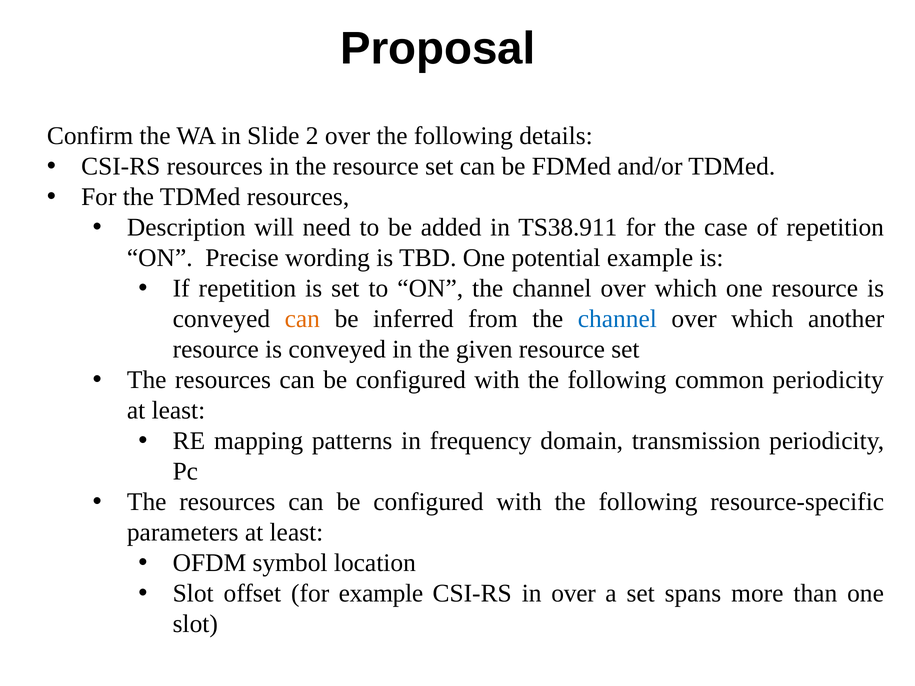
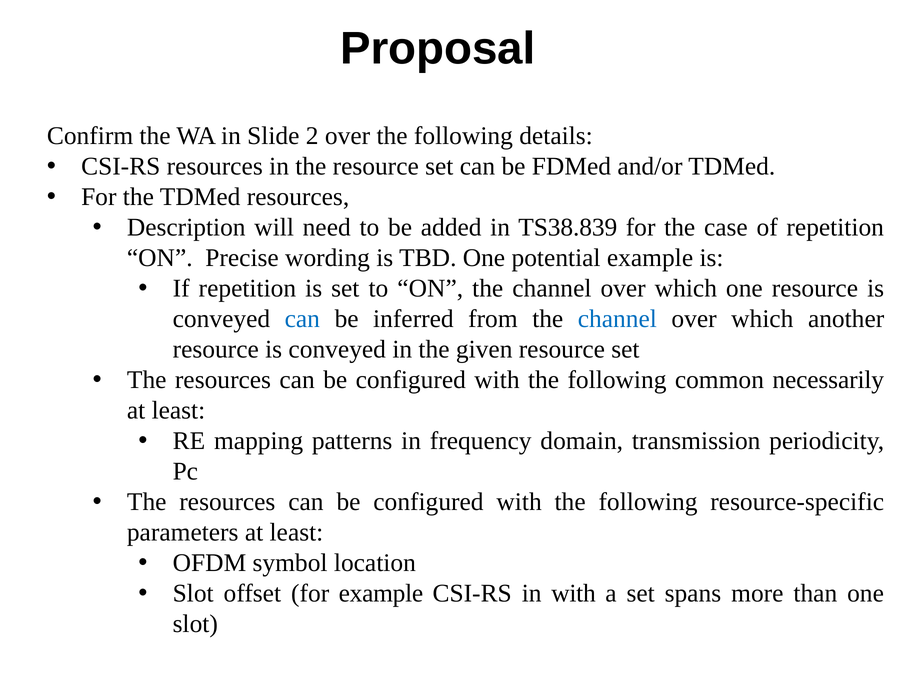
TS38.911: TS38.911 -> TS38.839 (568, 228)
can colour: orange -> blue (302, 319)
common periodicity: periodicity -> necessarily (828, 380)
in over: over -> with (574, 594)
